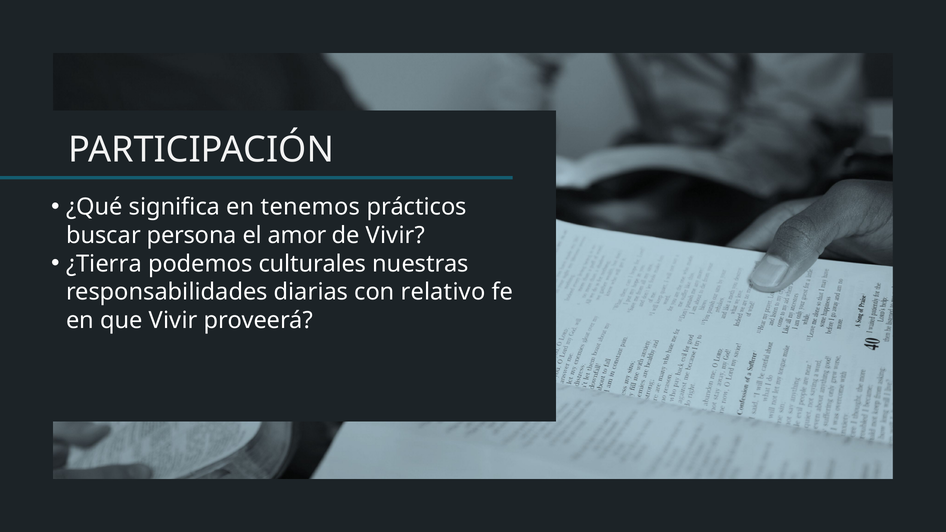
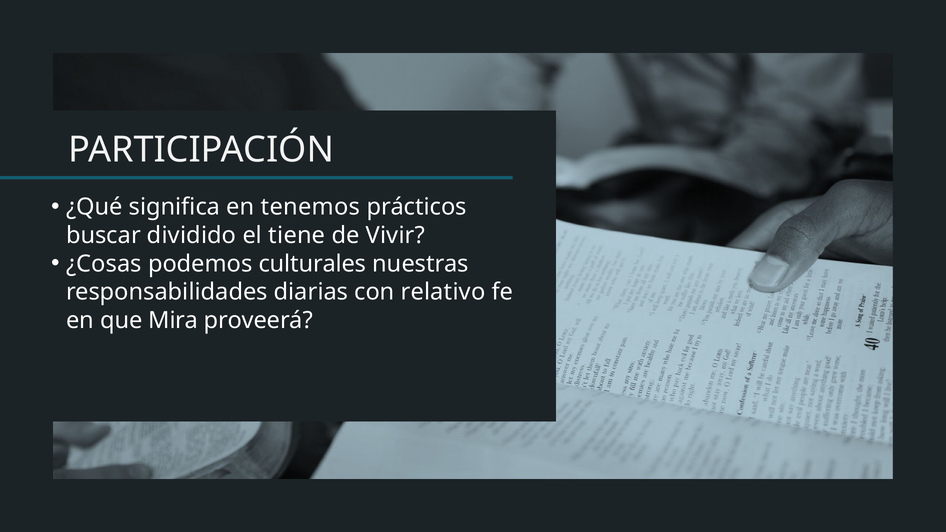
persona: persona -> dividido (192, 235)
amor: amor -> tiene (297, 235)
¿Tierra: ¿Tierra -> ¿Cosas (104, 264)
que Vivir: Vivir -> Mira (173, 321)
